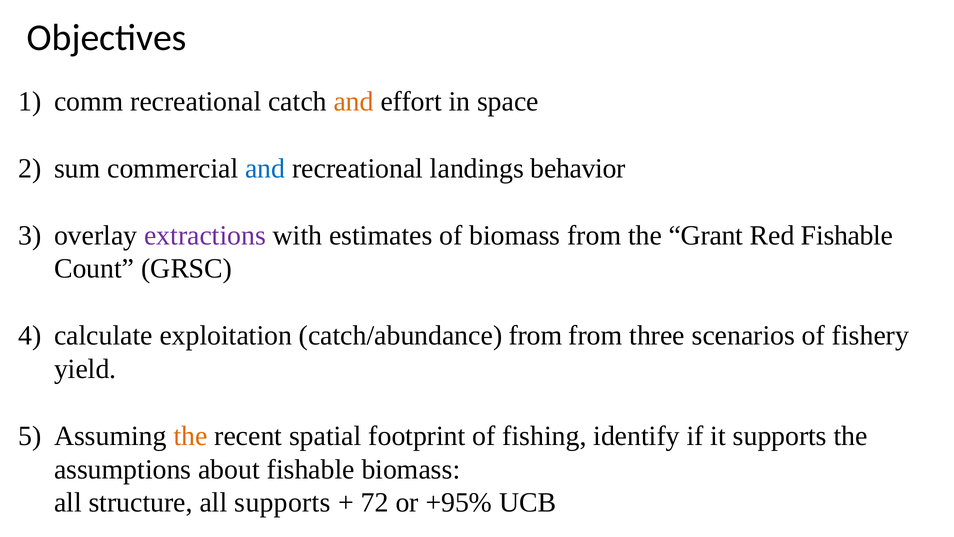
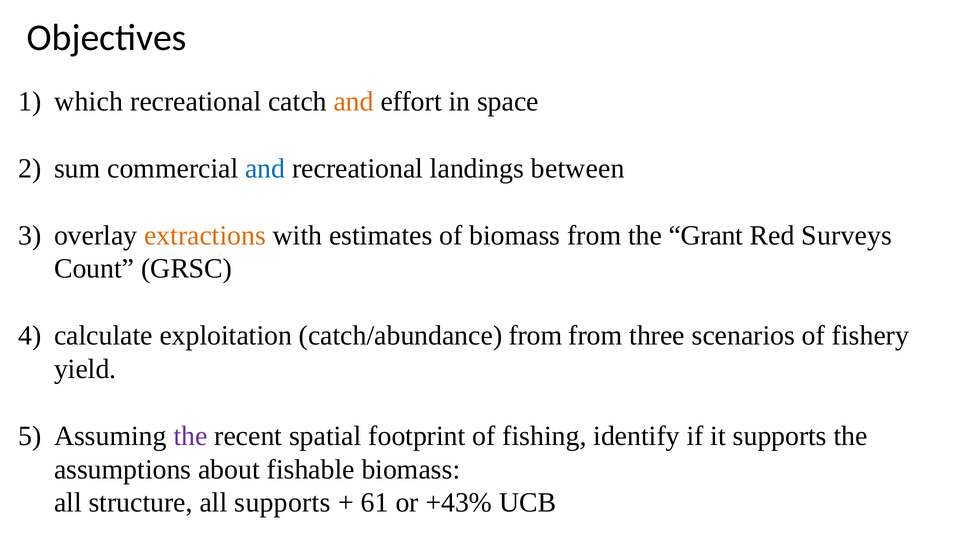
comm: comm -> which (89, 102)
behavior: behavior -> between (578, 168)
extractions colour: purple -> orange (205, 235)
Red Fishable: Fishable -> Surveys (847, 235)
the colour: orange -> purple (191, 436)
72: 72 -> 61 (375, 502)
+95%: +95% -> +43% (459, 502)
